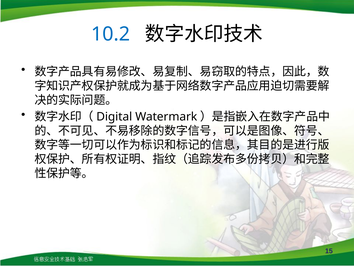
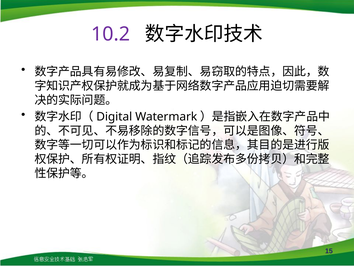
10.2 colour: blue -> purple (111, 34)
